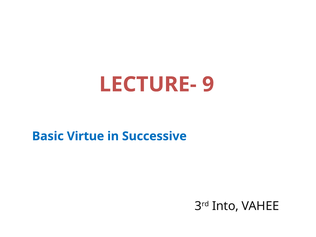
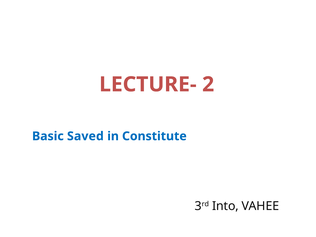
9: 9 -> 2 (208, 84)
Virtue: Virtue -> Saved (85, 136)
Successive: Successive -> Constitute (154, 136)
